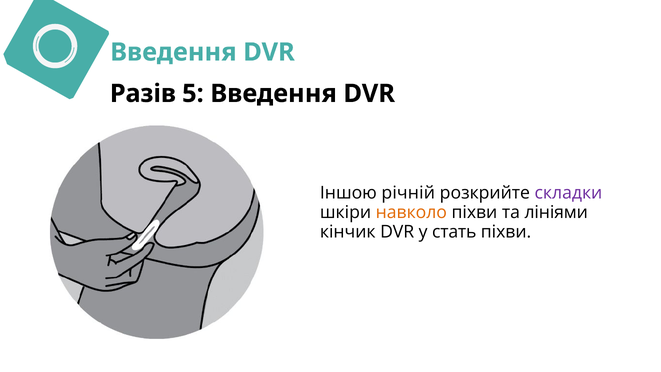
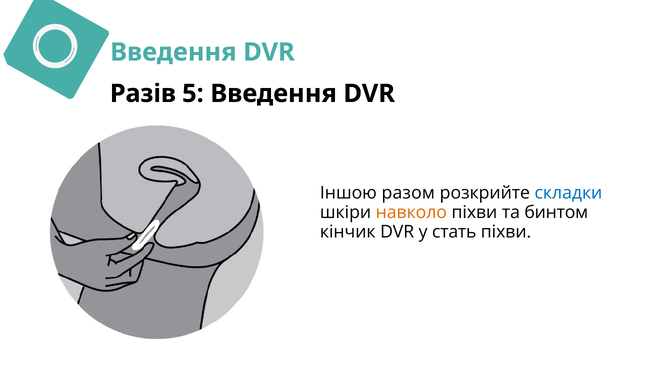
річній: річній -> разом (408, 193)
складки colour: purple -> blue (568, 193)
лініями: лініями -> бинтом (556, 212)
